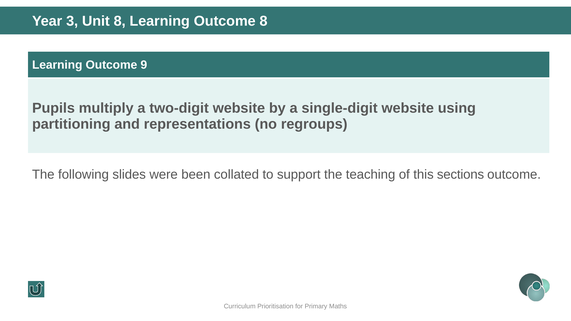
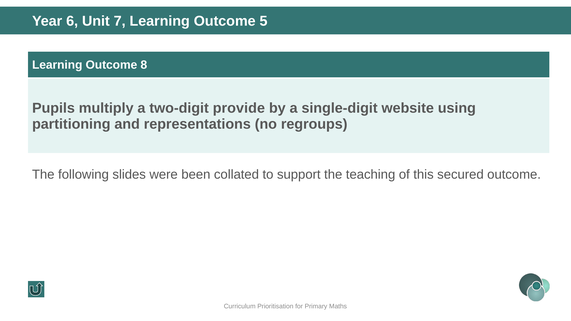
3: 3 -> 6 (72, 21)
Unit 8: 8 -> 7 (120, 21)
Outcome 8: 8 -> 5 (264, 21)
9: 9 -> 8 (144, 65)
two-digit website: website -> provide (239, 108)
sections: sections -> secured (460, 175)
